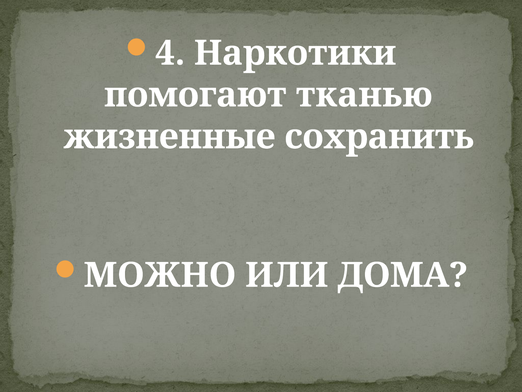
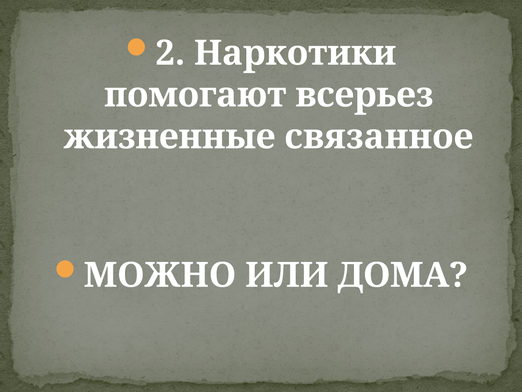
4: 4 -> 2 (170, 53)
тканью: тканью -> всерьез (364, 95)
сохранить: сохранить -> связанное (379, 137)
